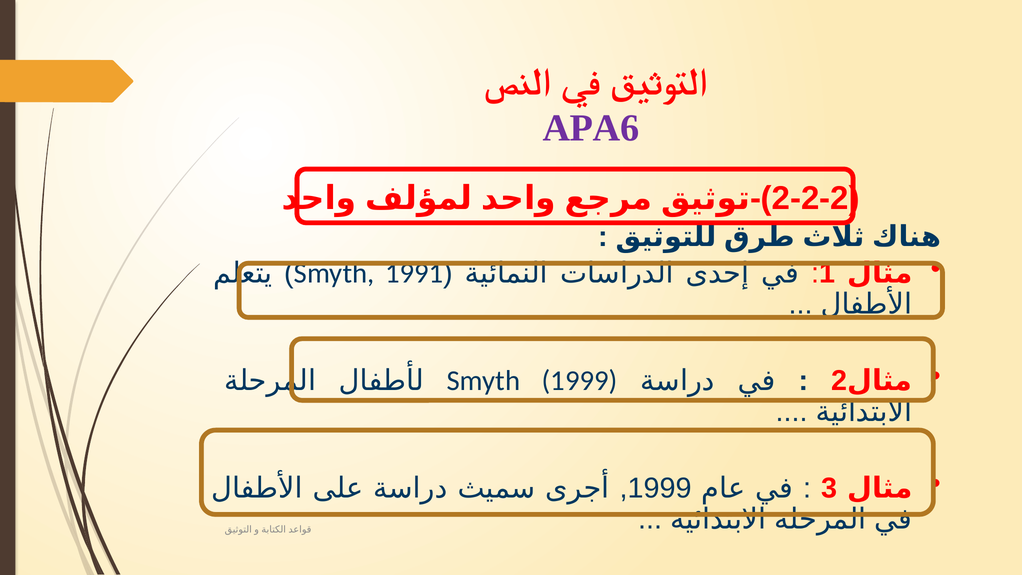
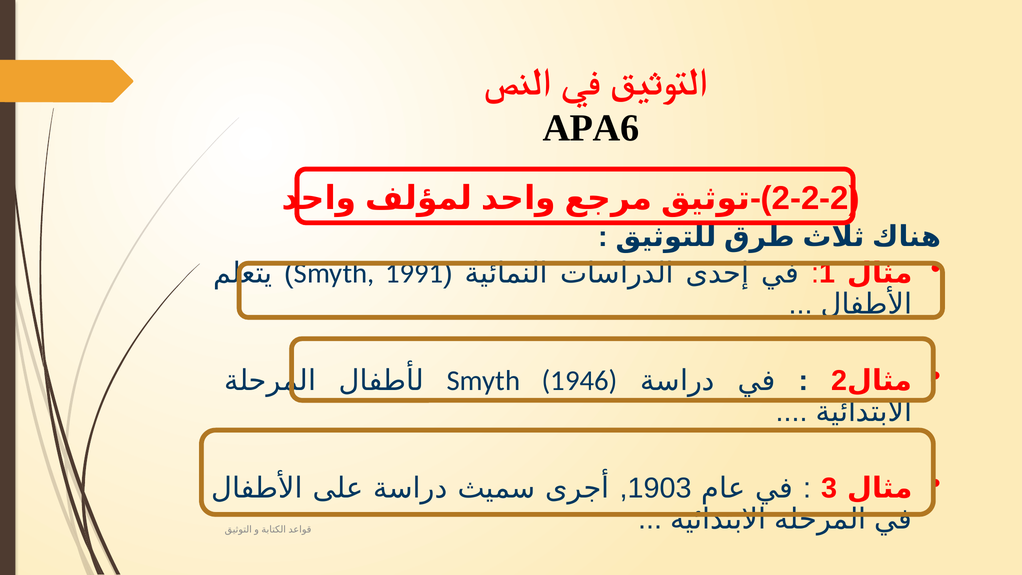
APA6 colour: purple -> black (591, 128)
Smyth 1999: 1999 -> 1946 (580, 381)
1999: 1999 -> 1903 (660, 488)
